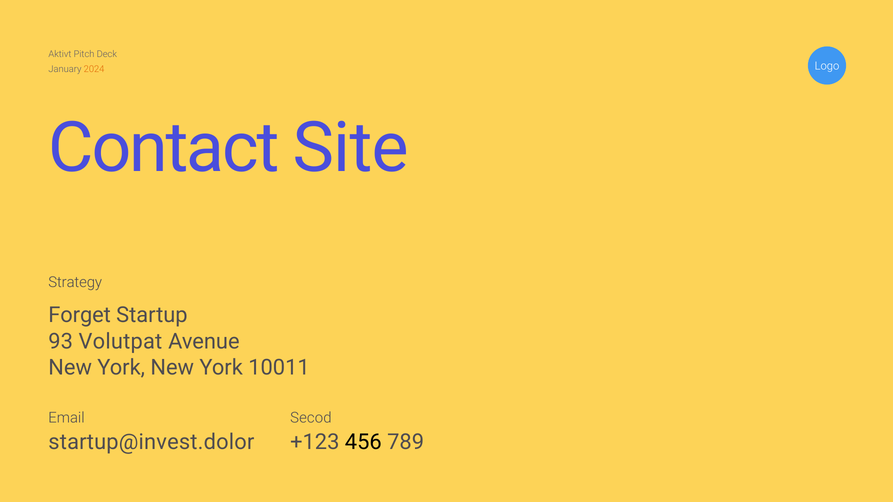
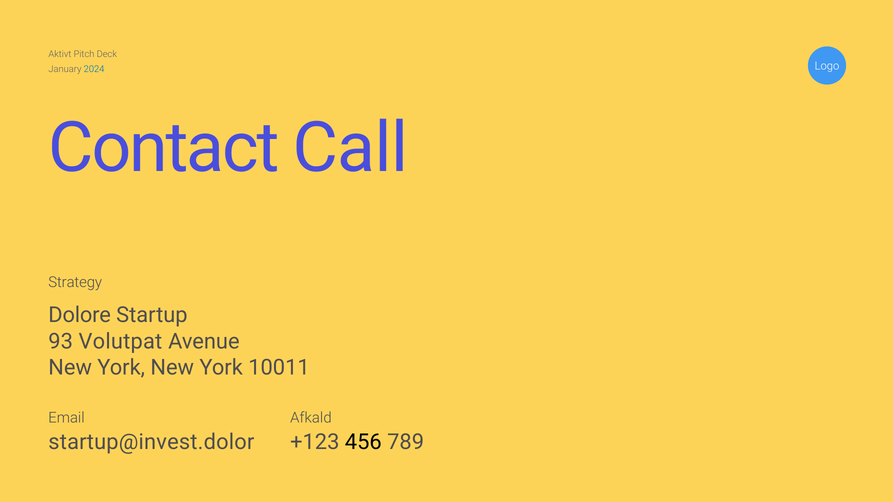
2024 colour: orange -> blue (94, 69)
Site: Site -> Call (350, 148)
Forget: Forget -> Dolore (80, 315)
Secod: Secod -> Afkald (311, 418)
